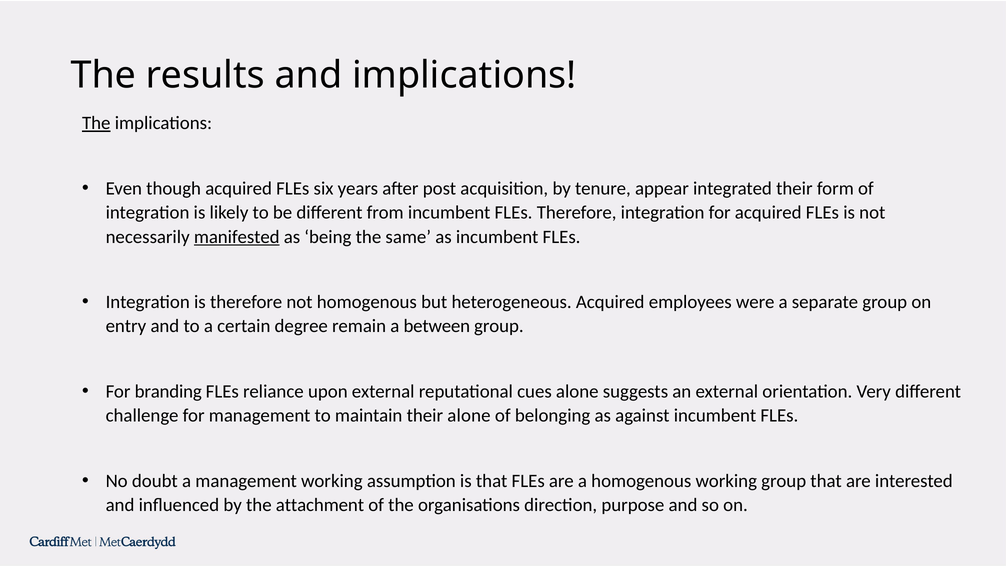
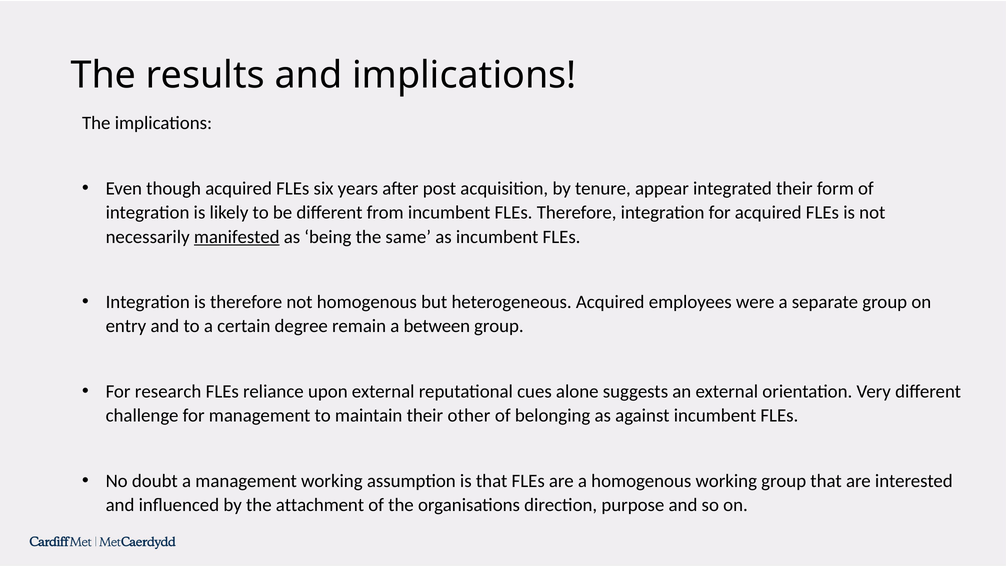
The underline: present -> none (96, 123)
branding: branding -> research (168, 391)
their alone: alone -> other (469, 416)
